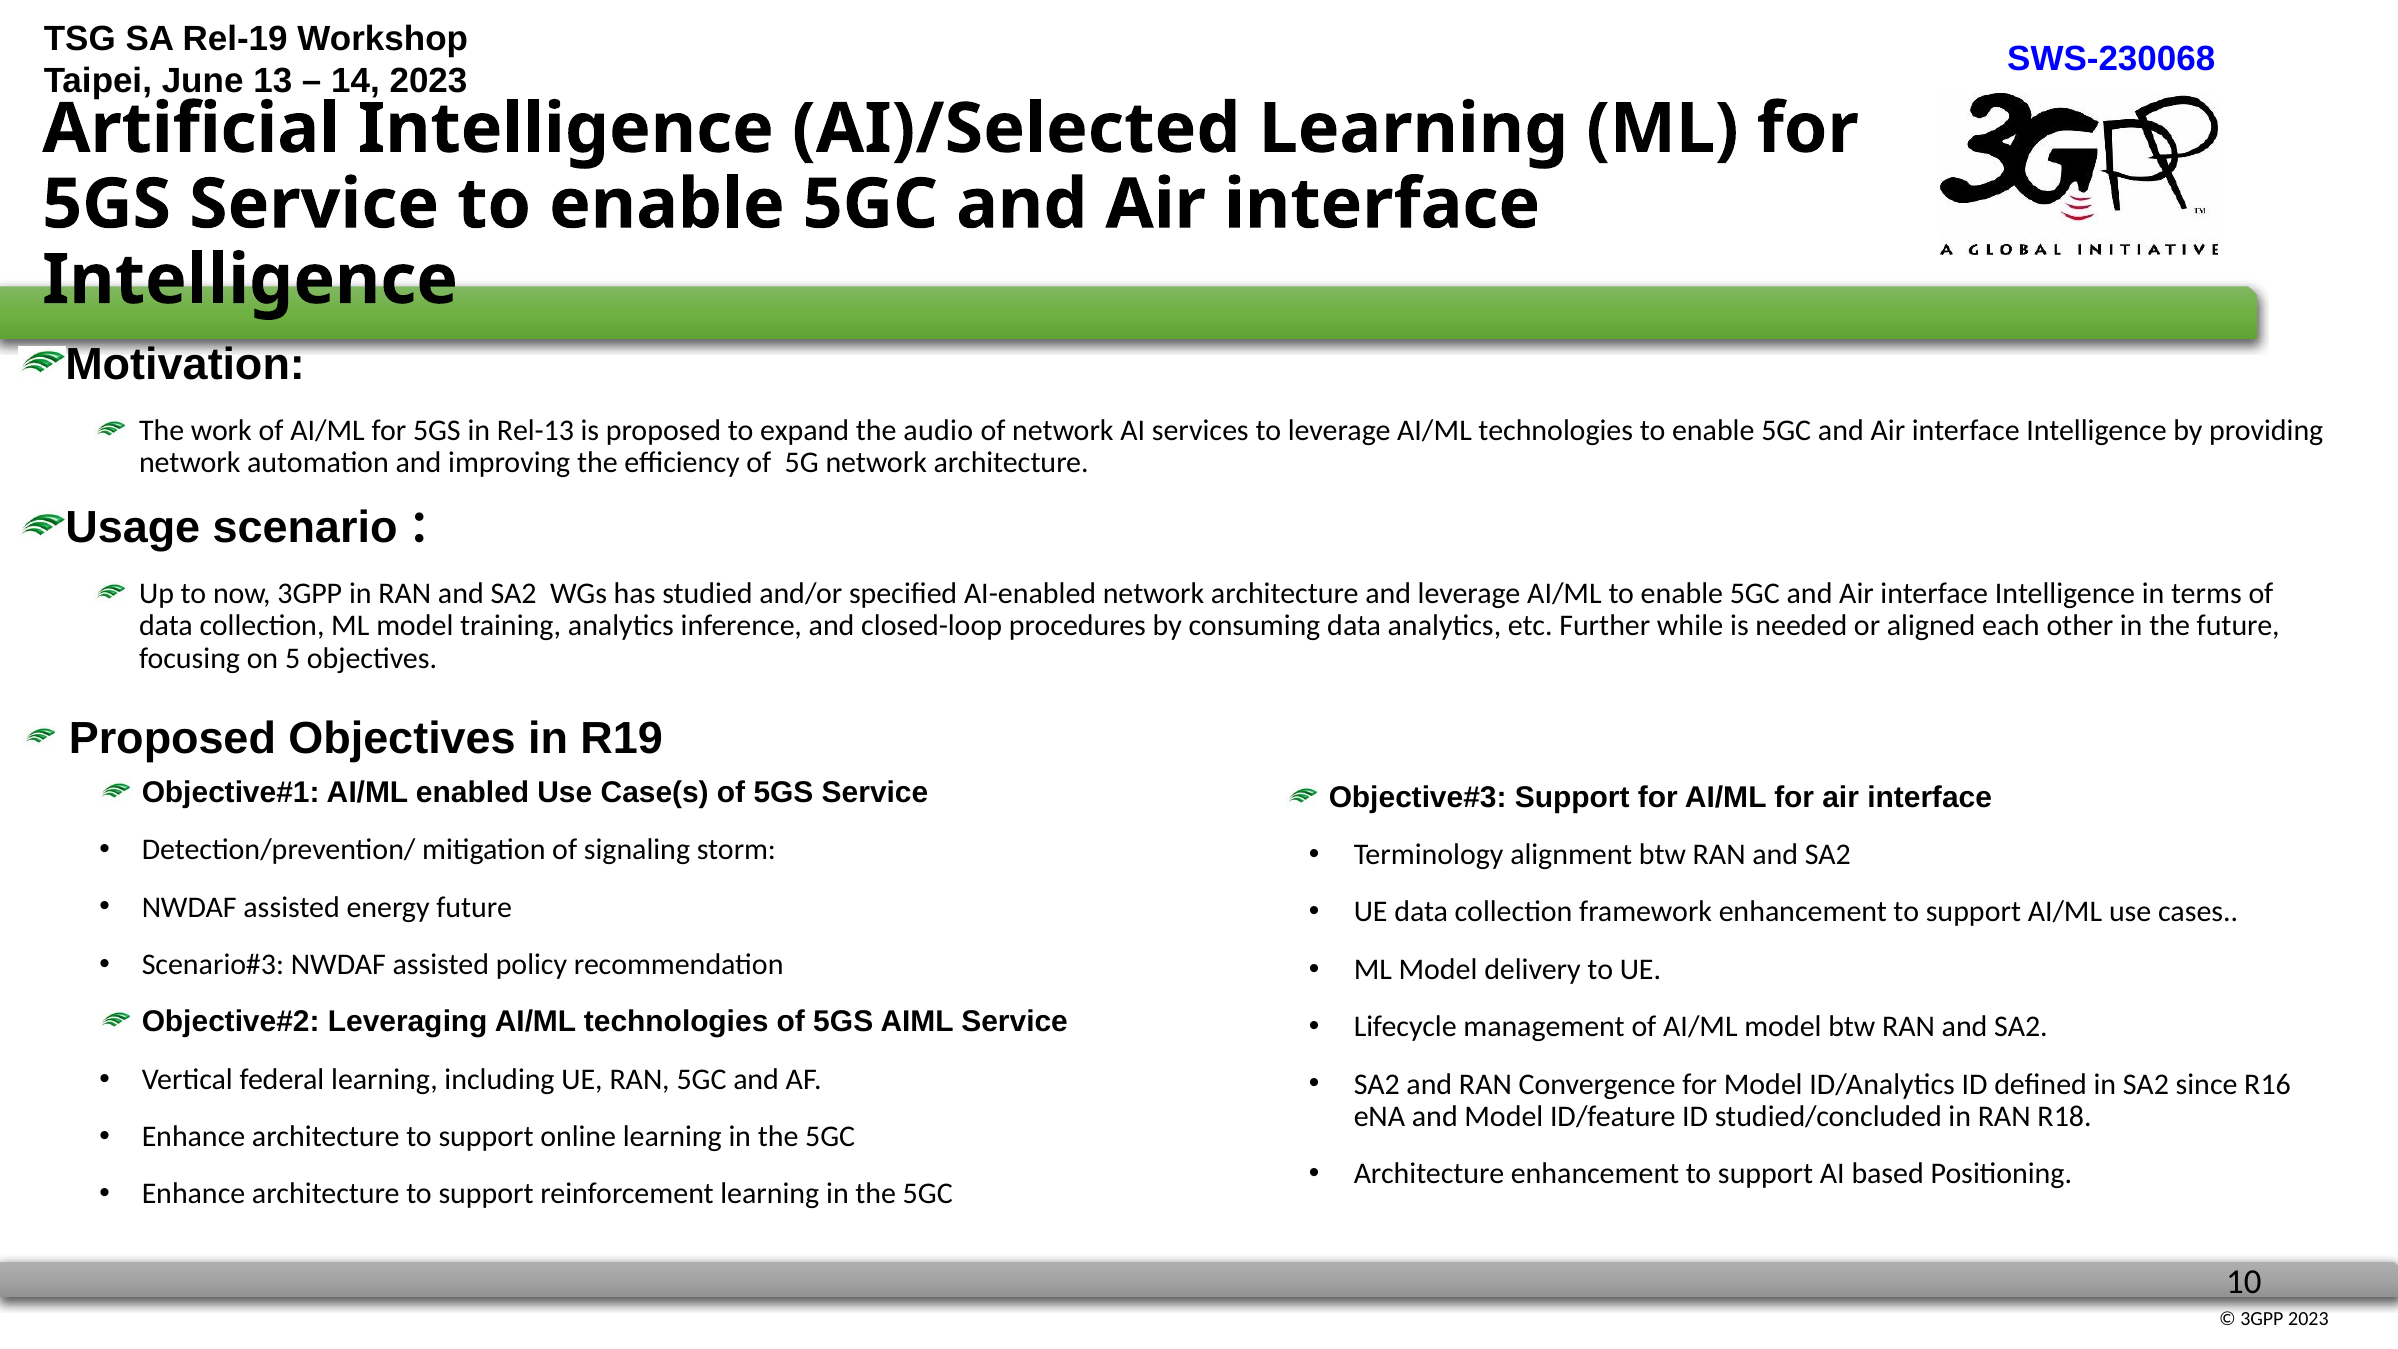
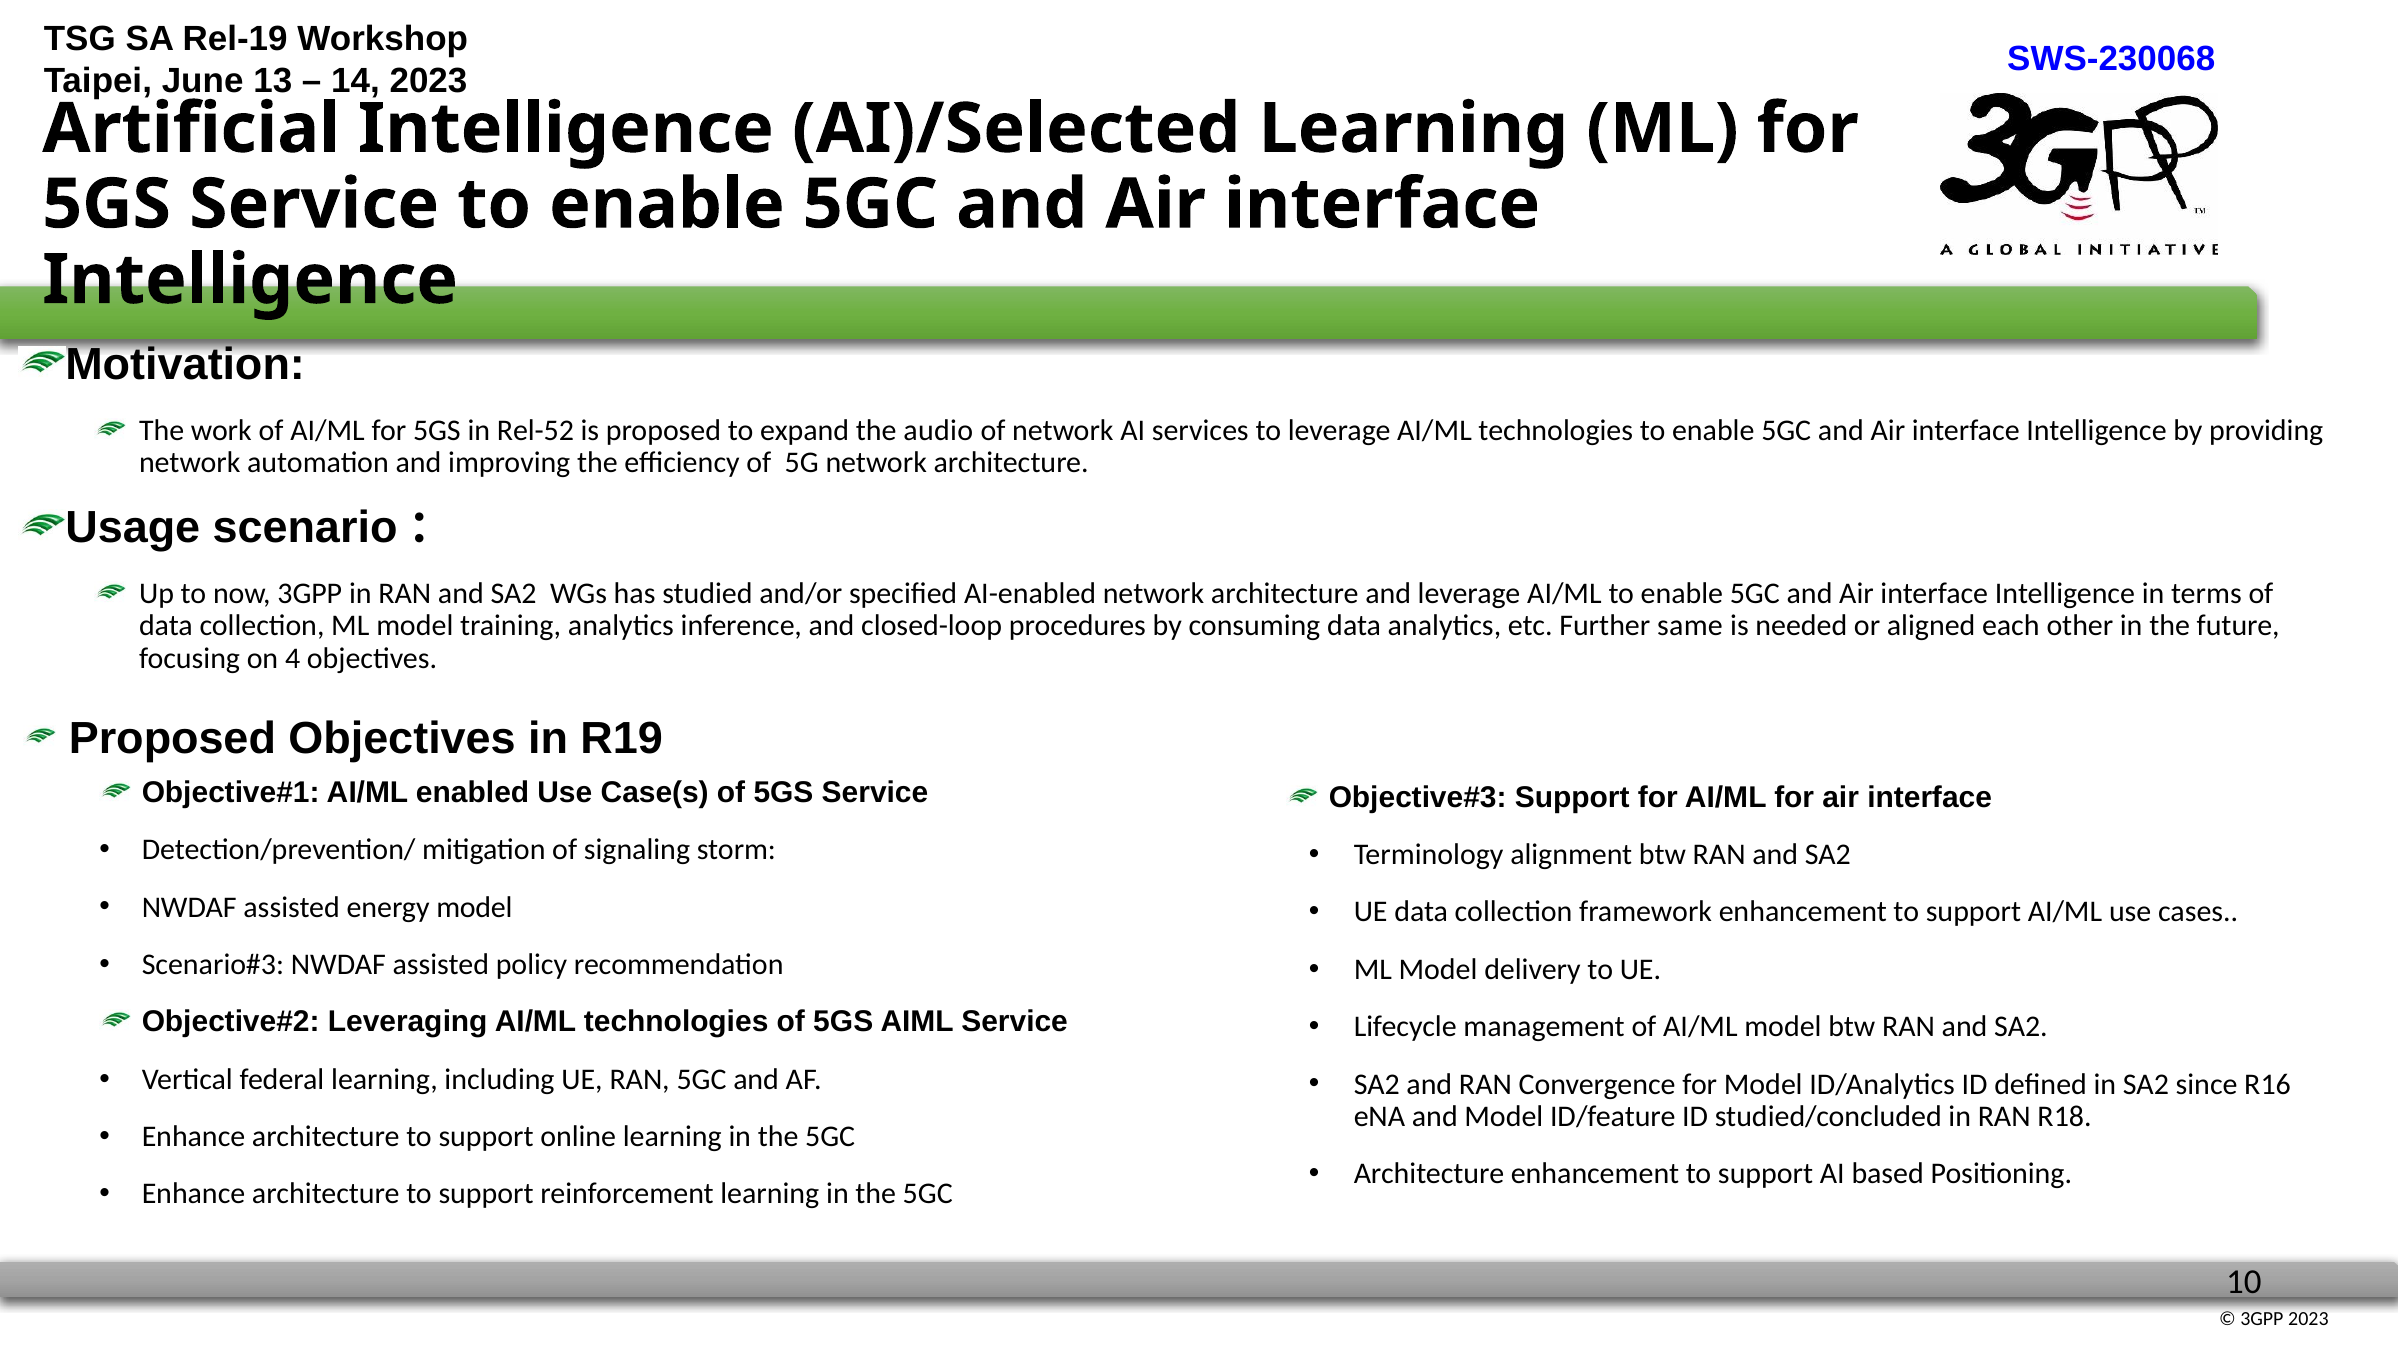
Rel-13: Rel-13 -> Rel-52 (535, 430)
while: while -> same (1690, 626)
5: 5 -> 4 (293, 658)
energy future: future -> model (474, 907)
